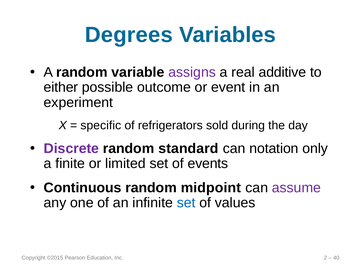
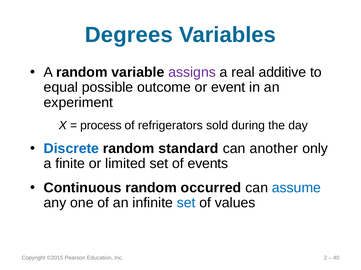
either: either -> equal (61, 88)
specific: specific -> process (101, 126)
Discrete colour: purple -> blue (71, 149)
notation: notation -> another (274, 149)
midpoint: midpoint -> occurred (211, 188)
assume colour: purple -> blue (296, 188)
